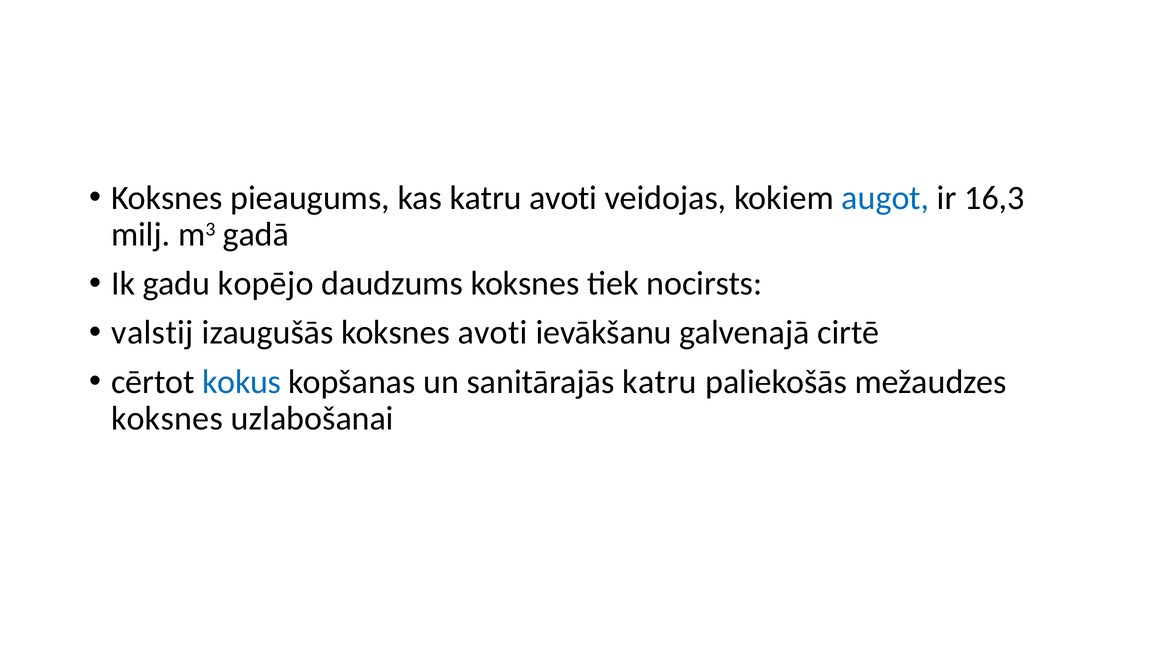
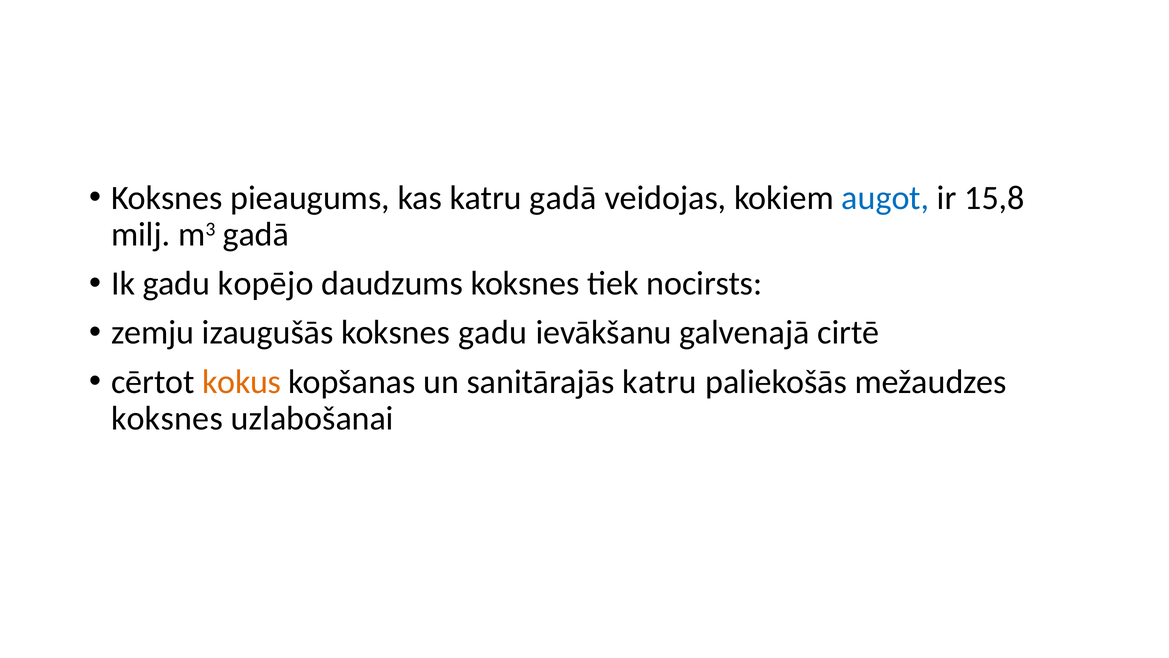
katru avoti: avoti -> gadā (563, 198)
16,3: 16,3 -> 15,8 (994, 198)
valstij: valstij -> zemju (153, 333)
koksnes avoti: avoti -> gadu (493, 333)
kokus colour: blue -> orange (242, 382)
